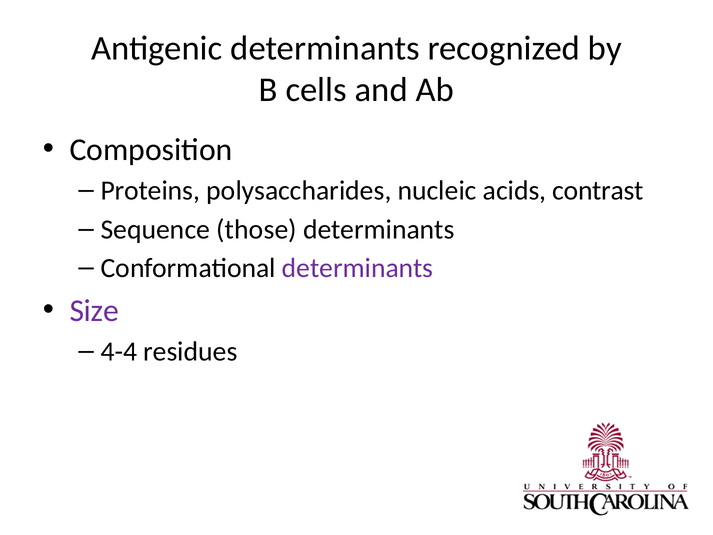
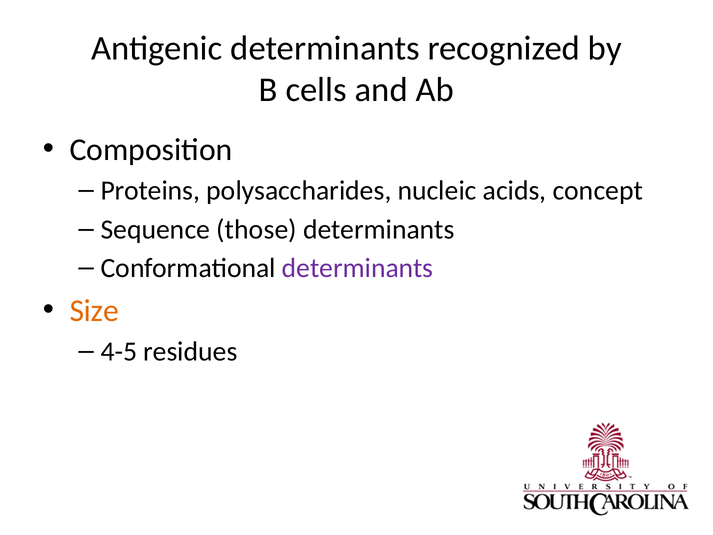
contrast: contrast -> concept (598, 191)
Size colour: purple -> orange (94, 311)
4-4: 4-4 -> 4-5 (119, 351)
